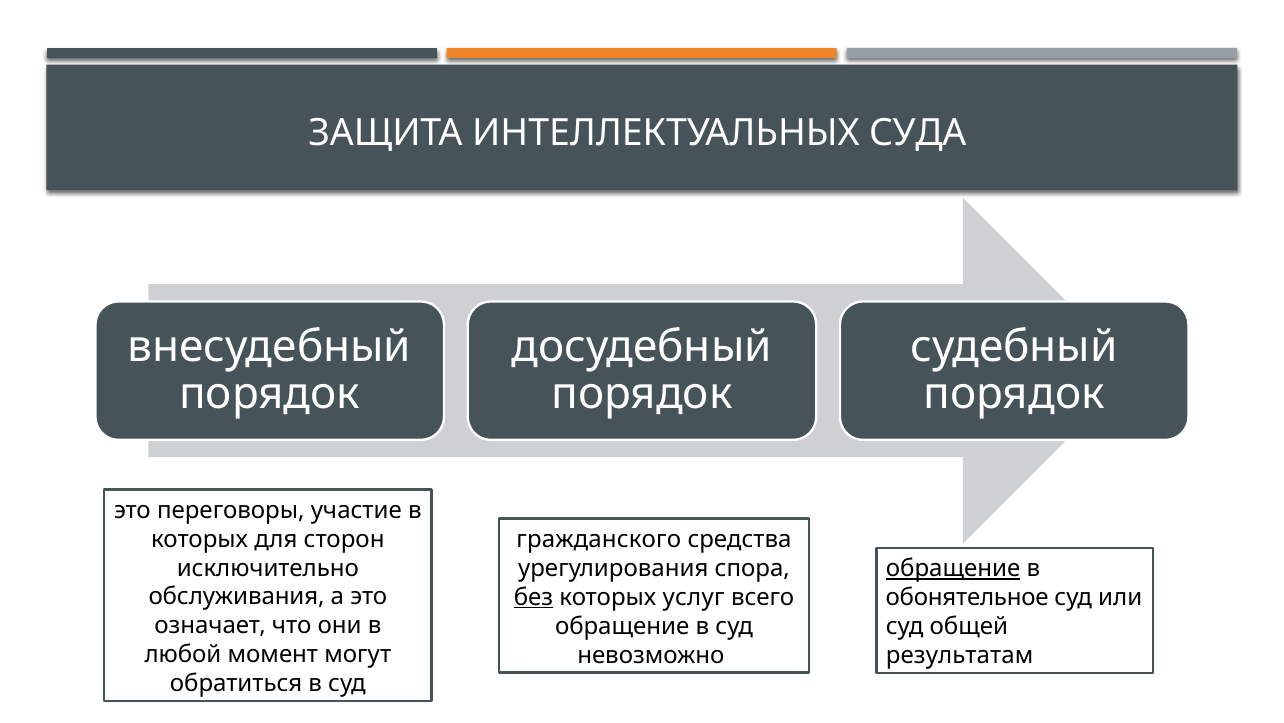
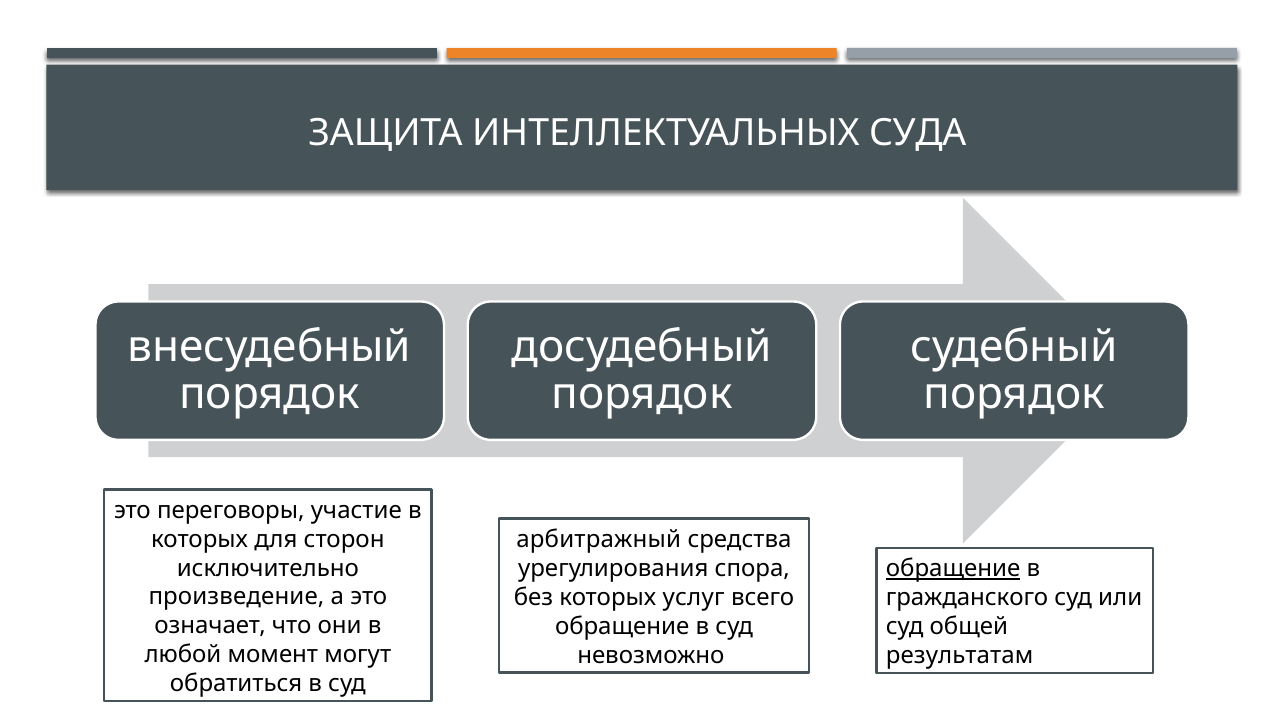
гражданского: гражданского -> арбитражный (599, 539)
обслуживания: обслуживания -> произведение (236, 596)
без underline: present -> none (534, 597)
обонятельное: обонятельное -> гражданского (967, 597)
